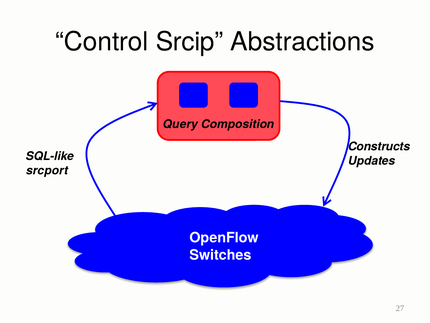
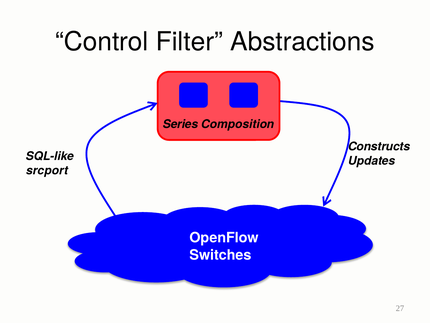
Srcip: Srcip -> Filter (189, 42)
Query: Query -> Series (180, 124)
